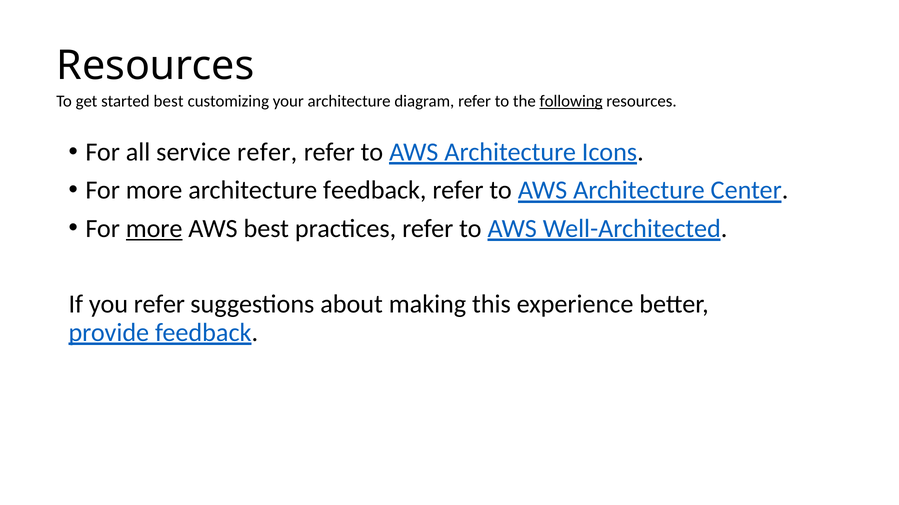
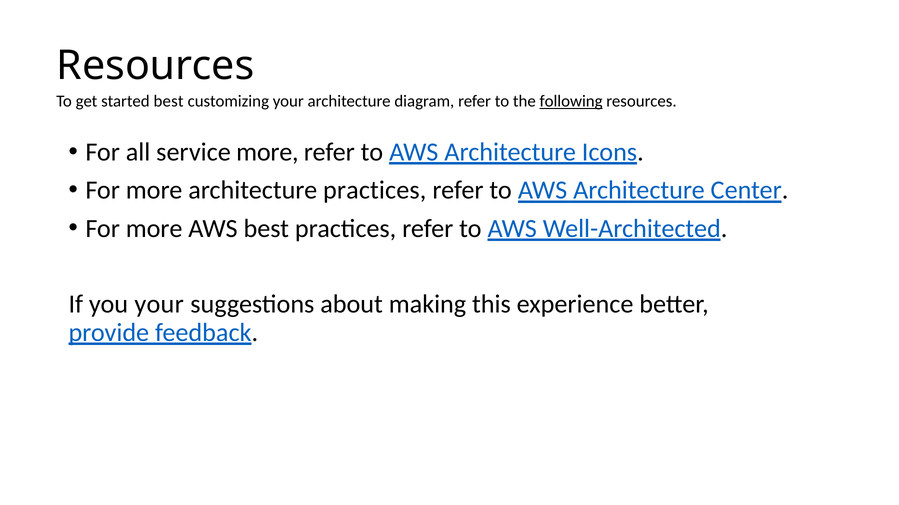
service refer: refer -> more (267, 152)
architecture feedback: feedback -> practices (375, 191)
more underline: present -> none (154, 229)
you refer: refer -> your (159, 304)
